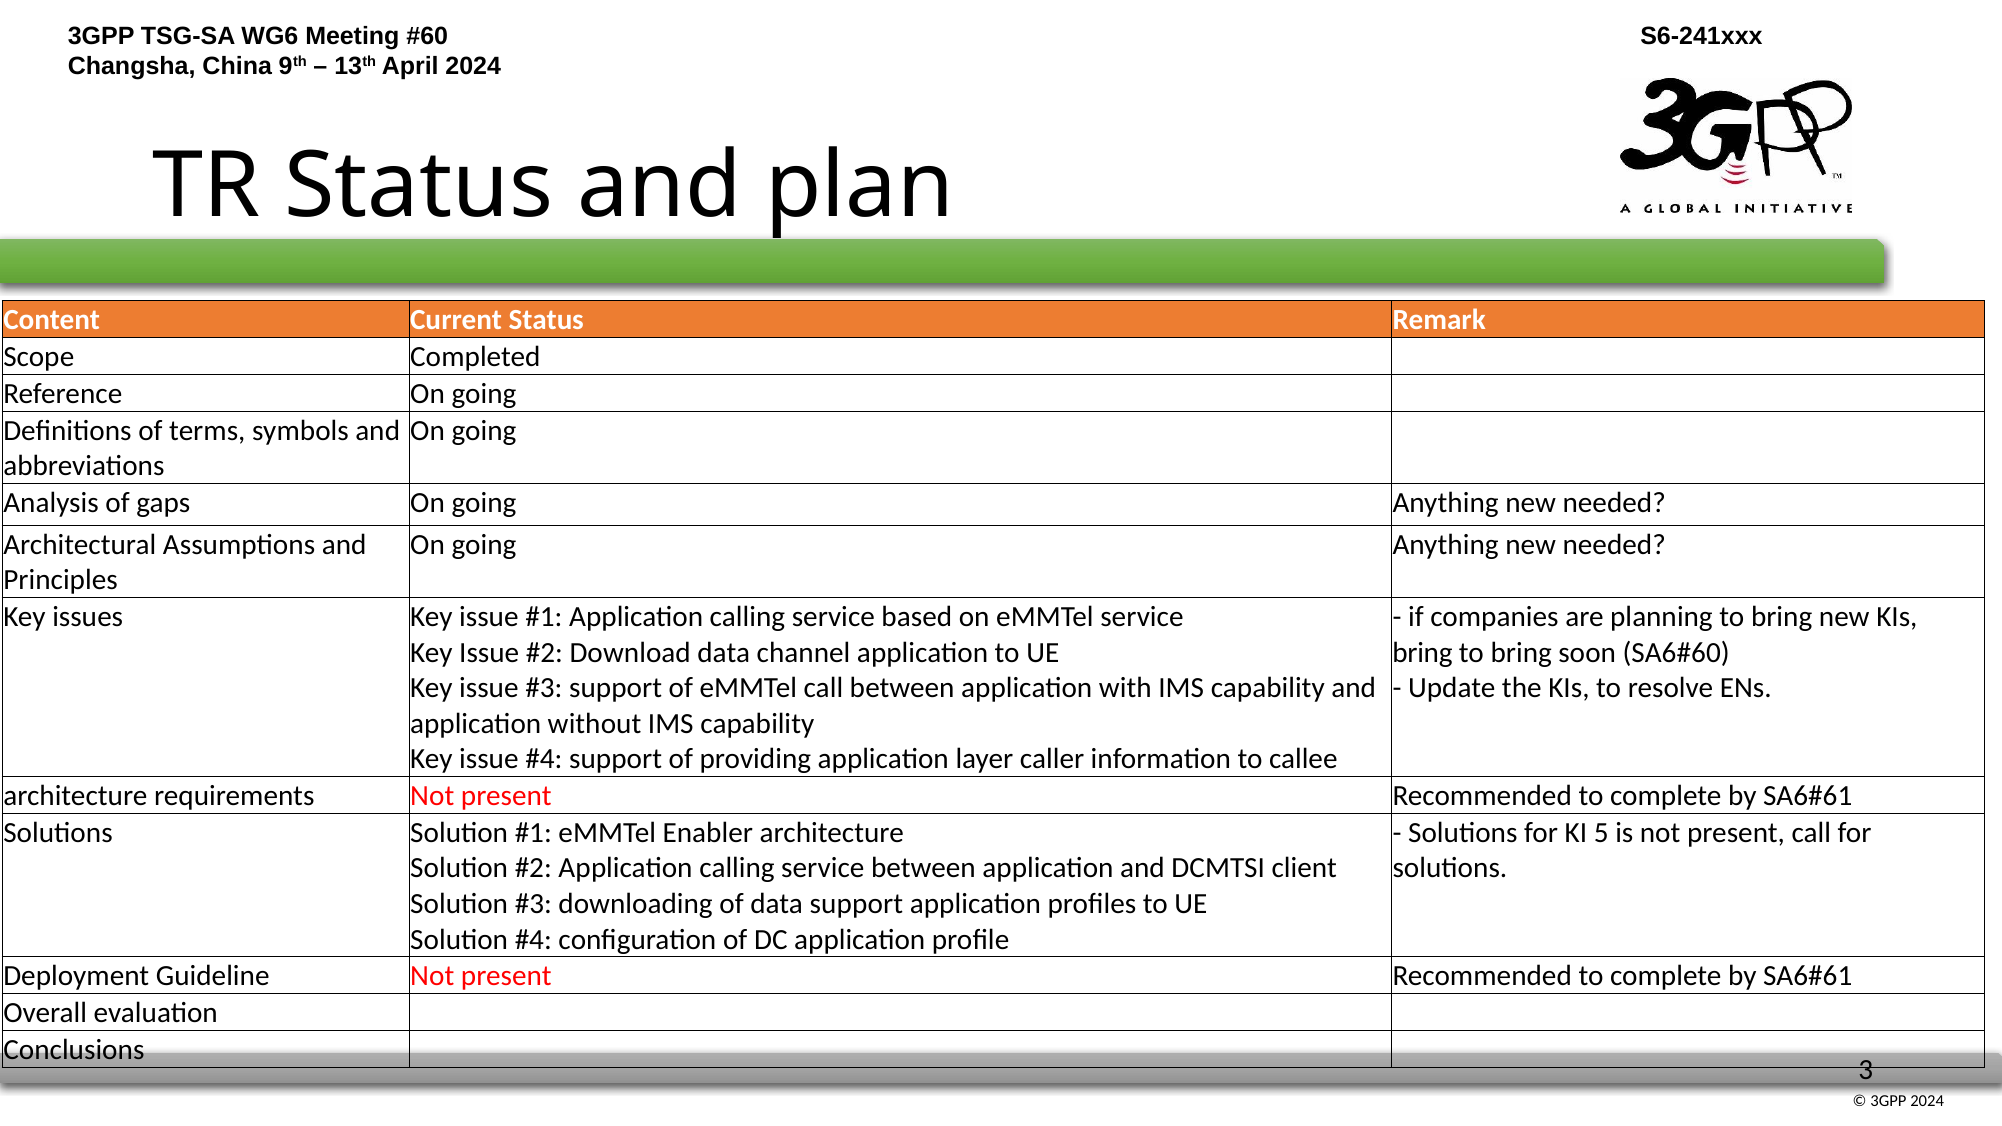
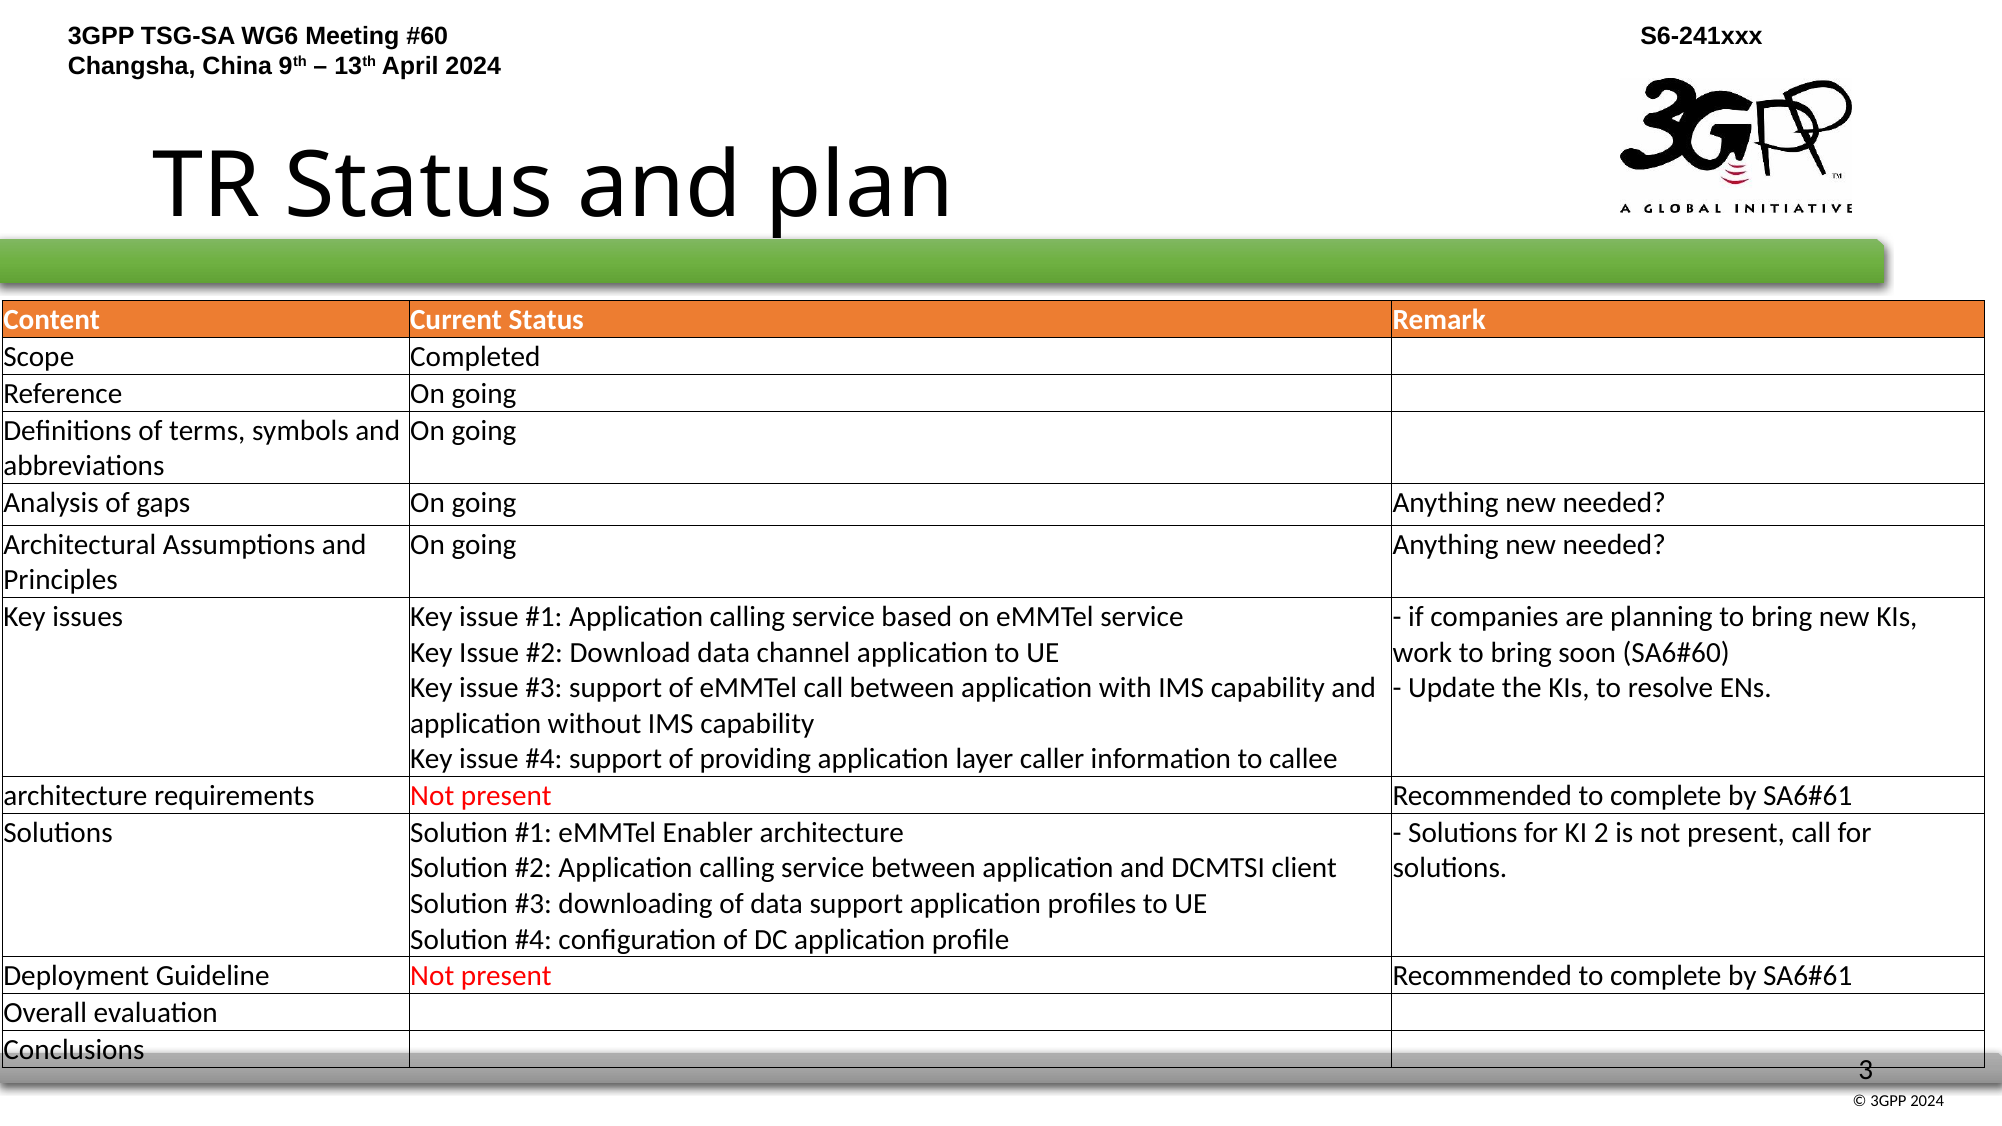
bring: bring -> work (1422, 653)
5: 5 -> 2 (1601, 833)
